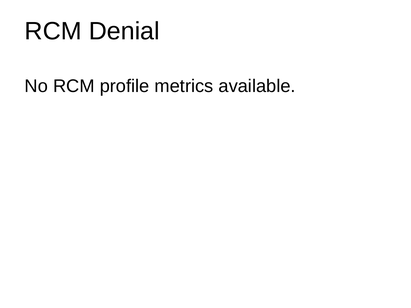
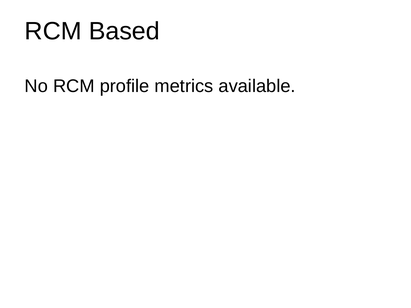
Denial: Denial -> Based (124, 31)
